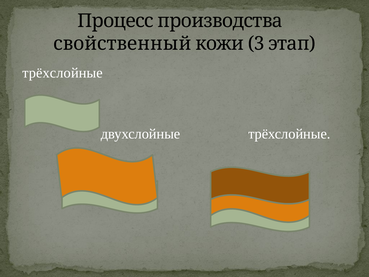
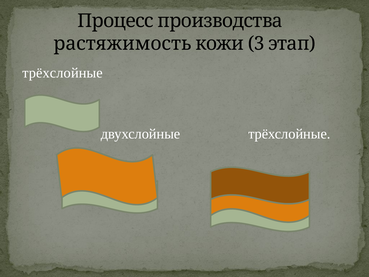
свойственный: свойственный -> растяжимость (122, 43)
